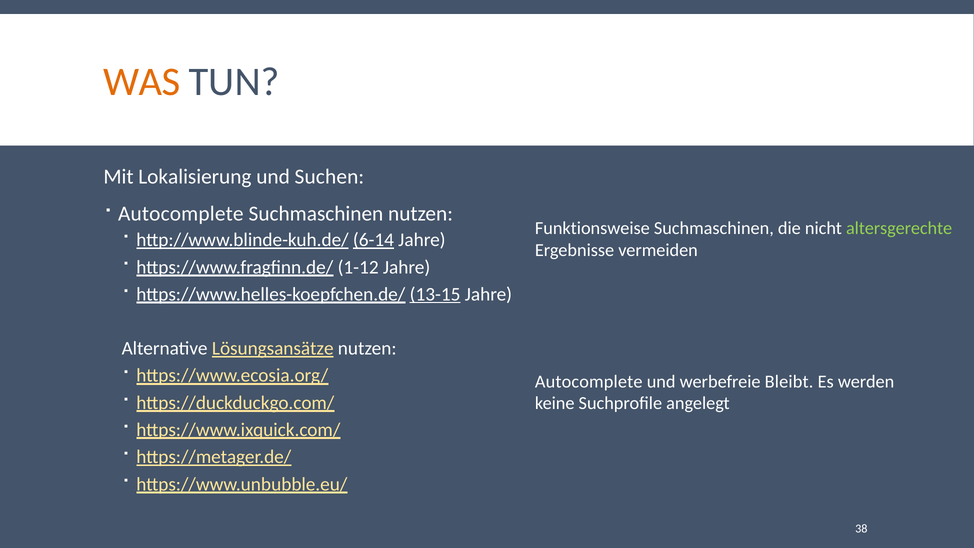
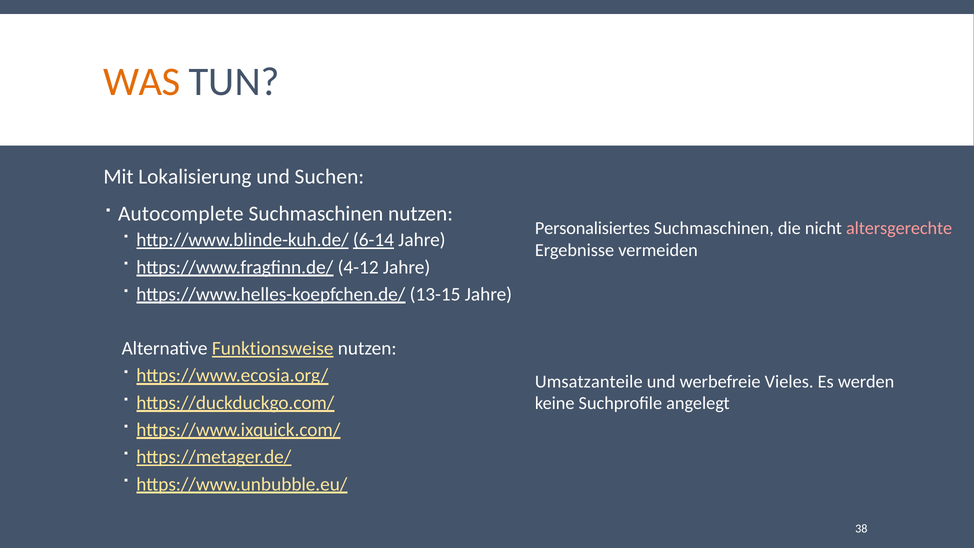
Funktionsweise: Funktionsweise -> Personalisiertes (592, 228)
altersgerechte colour: light green -> pink (899, 228)
1-12: 1-12 -> 4-12 (358, 267)
13-15 underline: present -> none (435, 294)
Lösungsansätze: Lösungsansätze -> Funktionsweise (273, 348)
Autocomplete: Autocomplete -> Umsatzanteile (589, 381)
Bleibt: Bleibt -> Vieles (789, 381)
